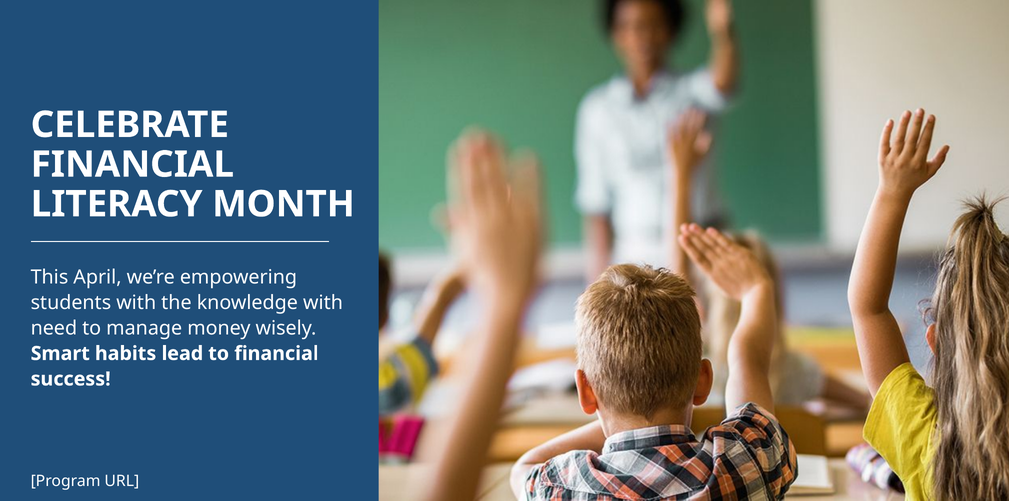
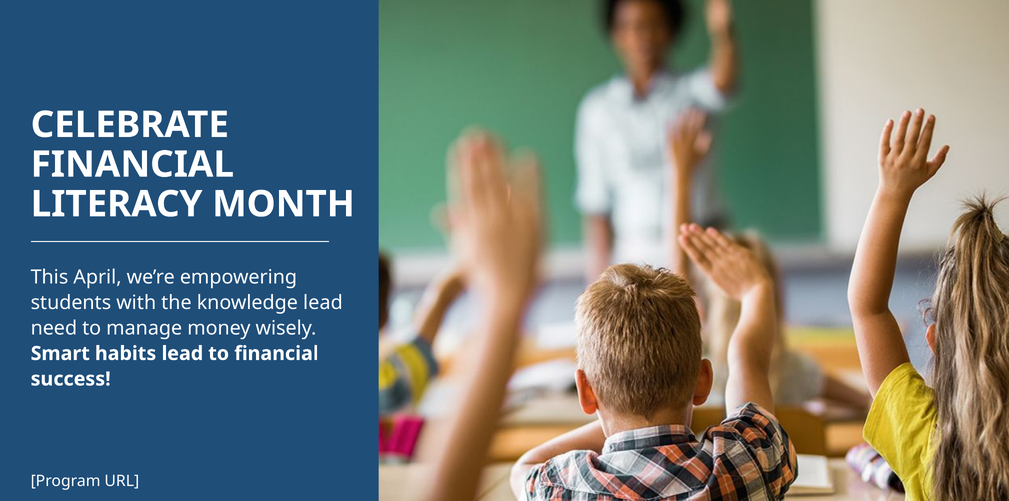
knowledge with: with -> lead (323, 303)
